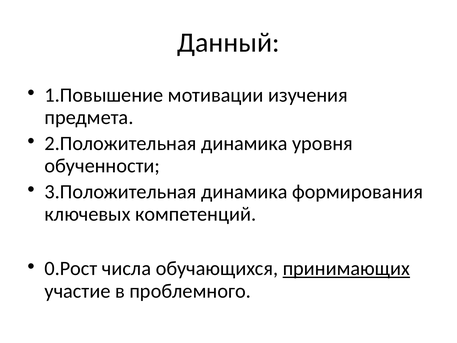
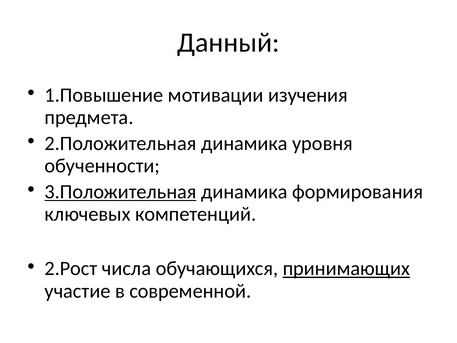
3.Положительная underline: none -> present (121, 192)
0.Рост: 0.Рост -> 2.Рост (71, 268)
проблемного: проблемного -> современной (190, 291)
